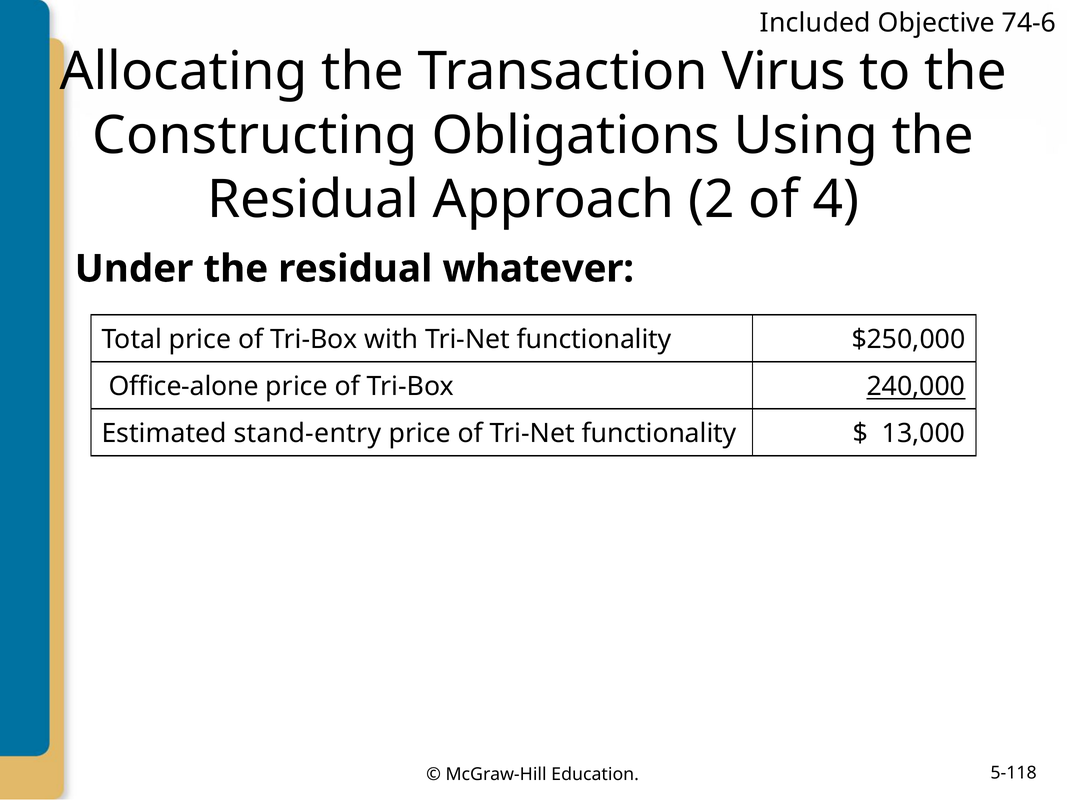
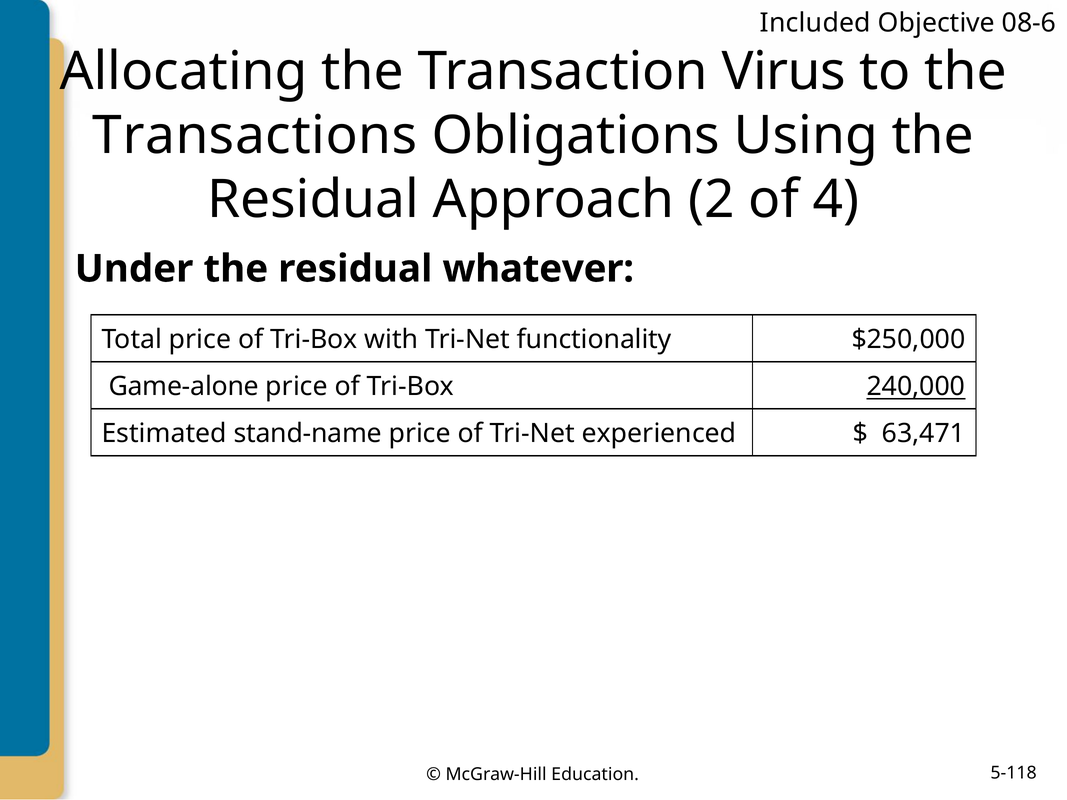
74-6: 74-6 -> 08-6 (1029, 23)
Constructing: Constructing -> Transactions (255, 136)
Office-alone: Office-alone -> Game-alone (184, 387)
stand-entry: stand-entry -> stand-name (308, 434)
of Tri-Net functionality: functionality -> experienced (659, 434)
13,000: 13,000 -> 63,471 (923, 434)
